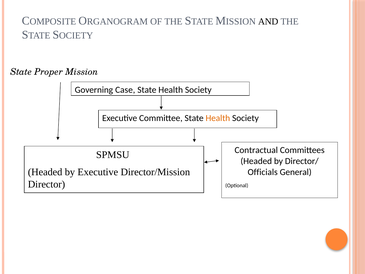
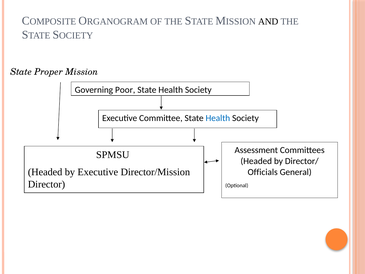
Case: Case -> Poor (125, 90)
Health colour: orange -> blue (218, 118)
Contractual: Contractual -> Assessment (256, 150)
